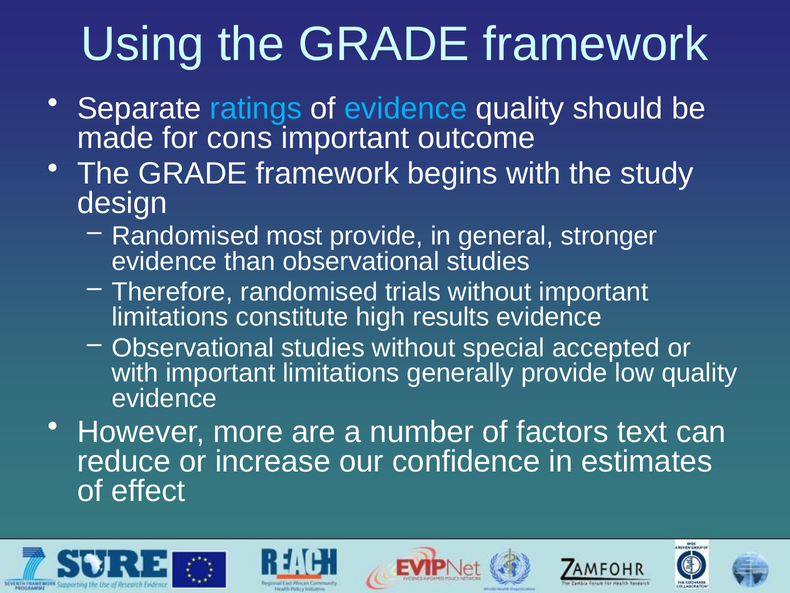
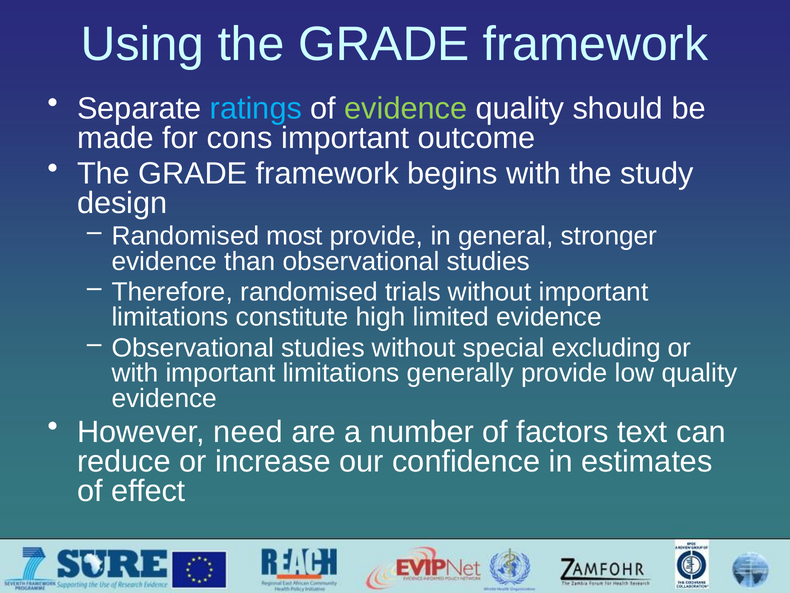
evidence colour: light blue -> light green (406, 108)
results: results -> limited (451, 317)
accepted: accepted -> excluding (606, 348)
more: more -> need (248, 432)
